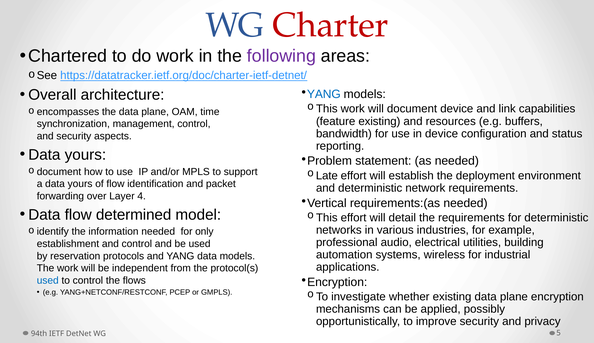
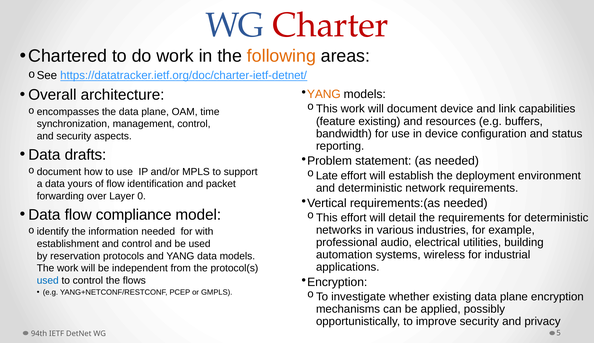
following colour: purple -> orange (281, 56)
YANG colour: blue -> orange (324, 94)
yours: yours -> drafts (85, 155)
4: 4 -> 0 (142, 196)
determined: determined -> compliance (134, 215)
only: only -> with (204, 231)
